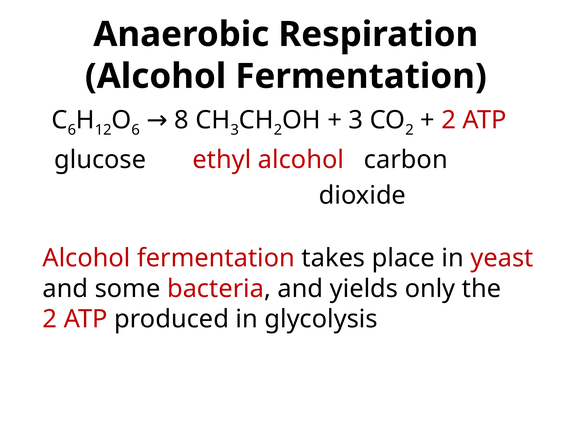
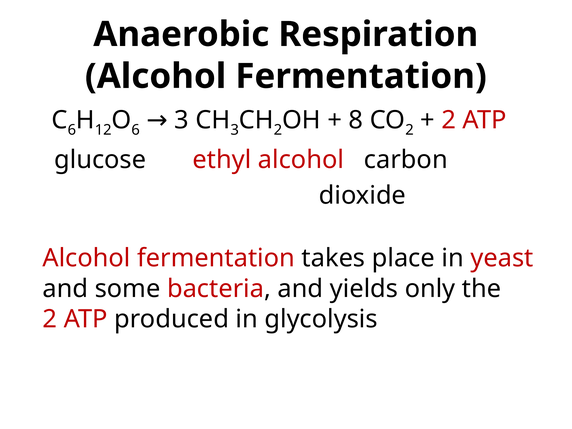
3: 3 -> 8 (356, 120)
8: 8 -> 3 (182, 120)
